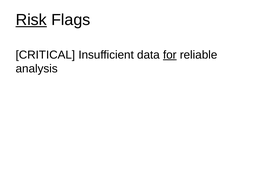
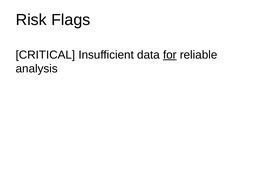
Risk underline: present -> none (31, 20)
